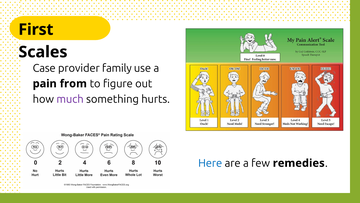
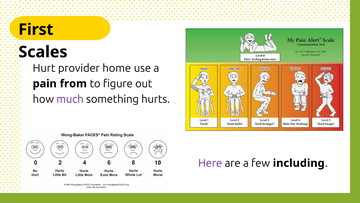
Case: Case -> Hurt (44, 68)
family: family -> home (117, 68)
Here colour: blue -> purple (210, 163)
remedies: remedies -> including (299, 163)
